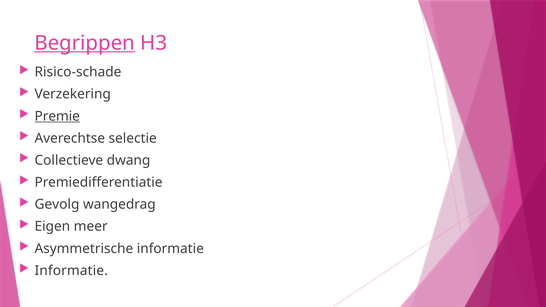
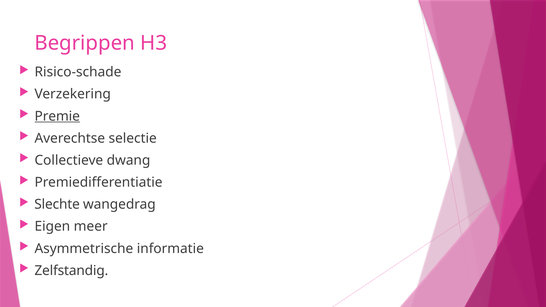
Begrippen underline: present -> none (85, 43)
Gevolg: Gevolg -> Slechte (57, 205)
Informatie: Informatie -> Zelfstandig (71, 271)
